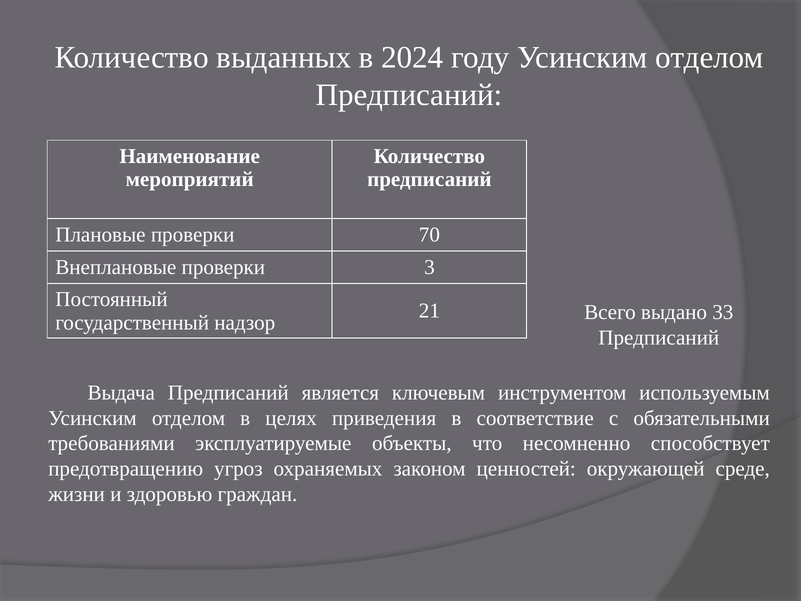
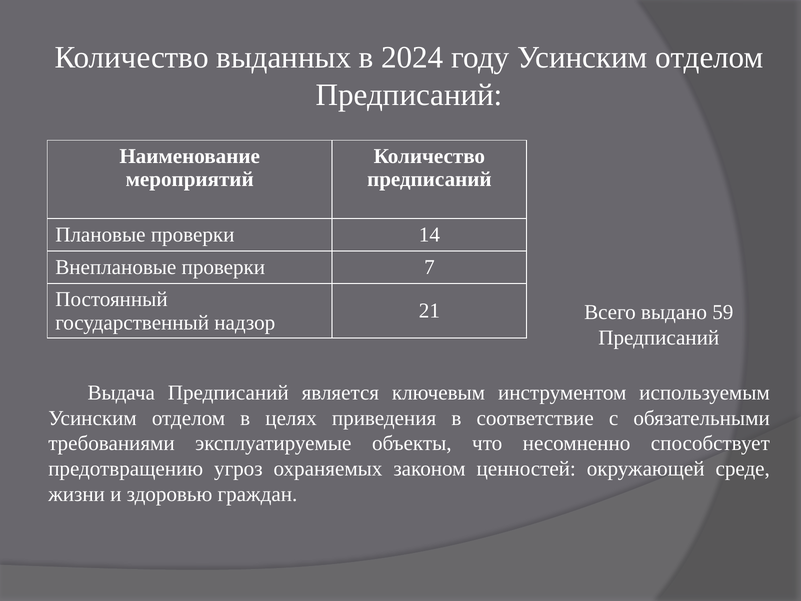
70: 70 -> 14 (429, 235)
3: 3 -> 7 (429, 267)
33: 33 -> 59 (723, 312)
